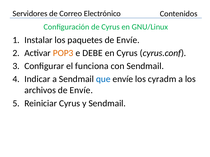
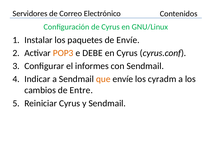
funciona: funciona -> informes (92, 66)
que colour: blue -> orange (103, 79)
archivos: archivos -> cambios (40, 91)
Envíe: Envíe -> Entre (81, 91)
